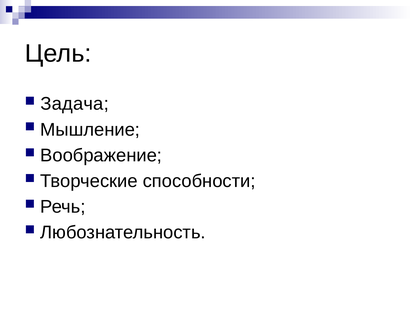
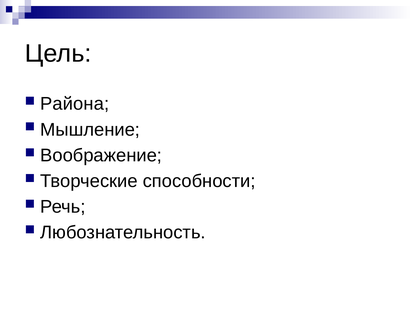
Задача: Задача -> Района (75, 104)
